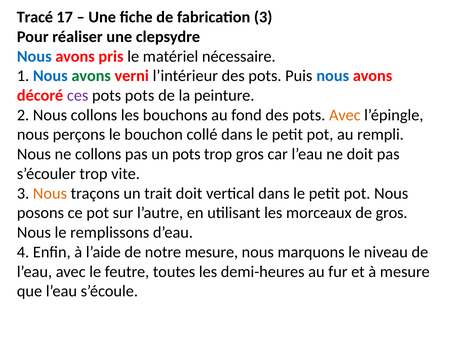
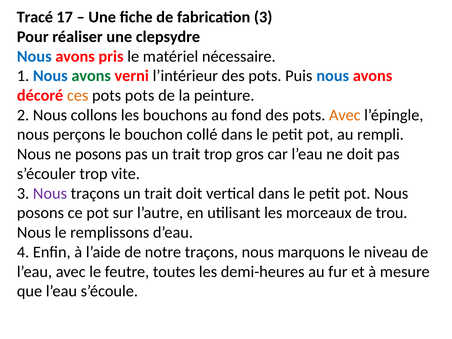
ces colour: purple -> orange (78, 95)
ne collons: collons -> posons (98, 154)
pas un pots: pots -> trait (186, 154)
Nous colour: orange -> purple (50, 193)
de gros: gros -> trou (392, 213)
notre mesure: mesure -> traçons (211, 252)
